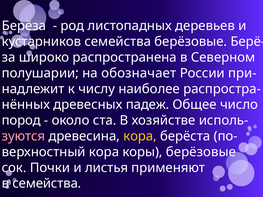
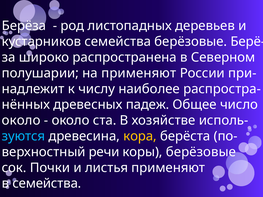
на обозначает: обозначает -> применяют (139, 73)
пород: пород -> около (21, 121)
зуются colour: pink -> light blue (23, 136)
верхностный кора: кора -> речи (104, 152)
